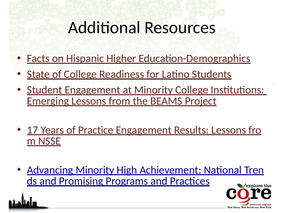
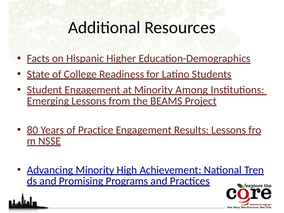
Minority College: College -> Among (192, 90)
17: 17 -> 80 (33, 130)
